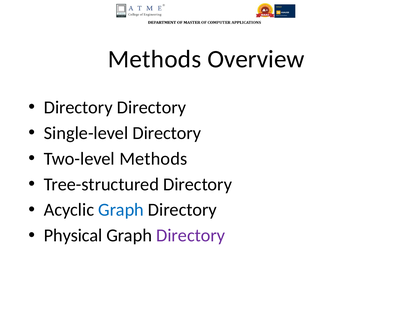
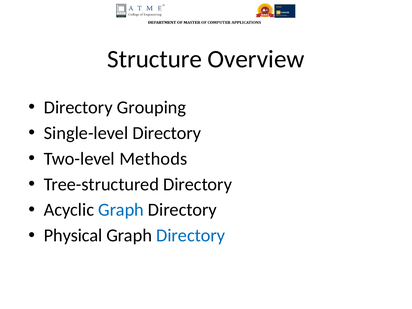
Methods: Methods -> Structure (155, 59)
Directory Directory: Directory -> Grouping (151, 107)
Directory colour: purple -> blue (191, 236)
